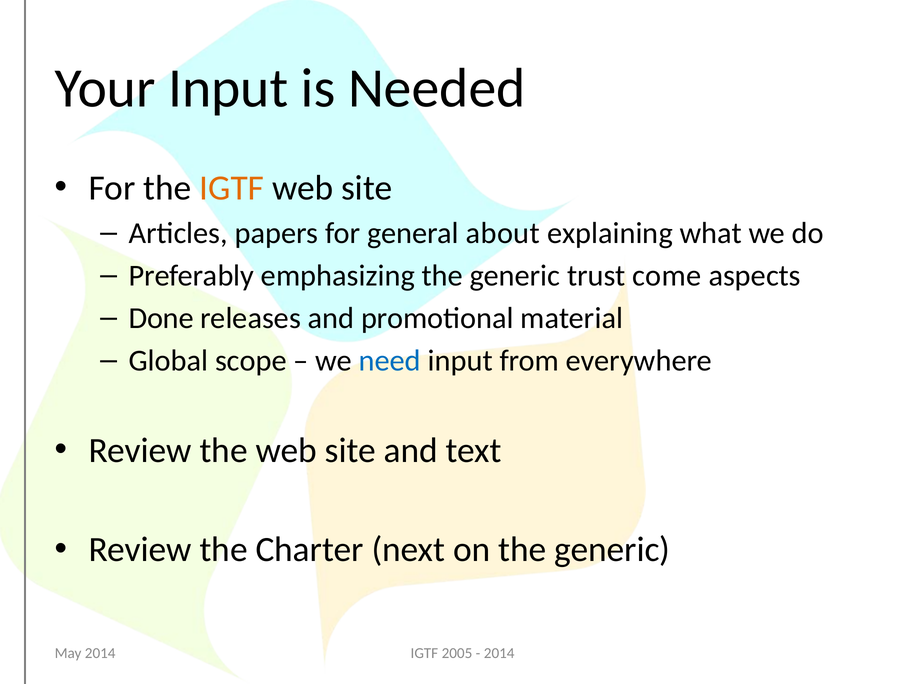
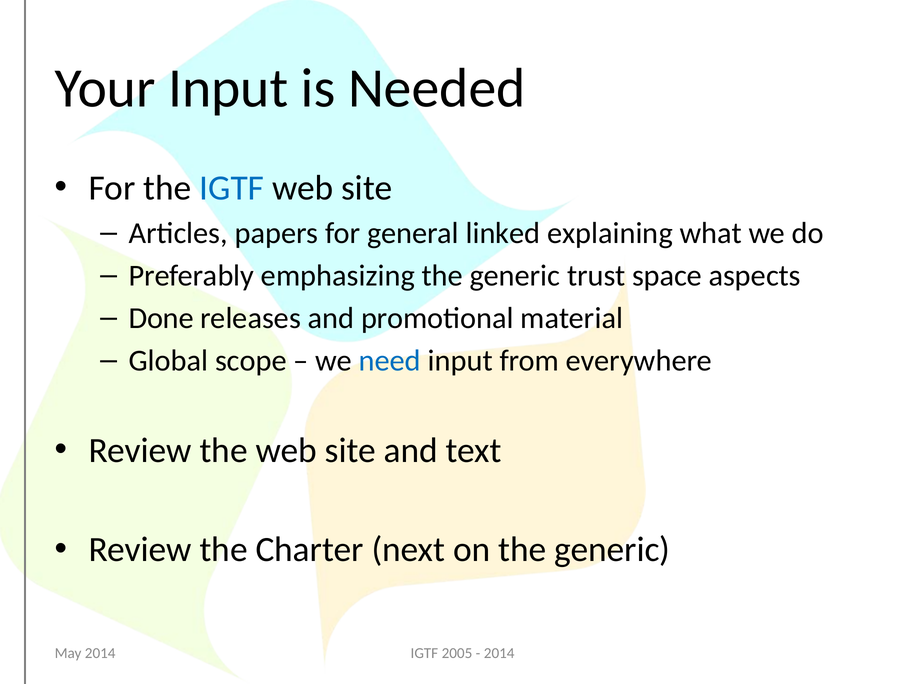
IGTF colour: orange -> blue (232, 188)
about: about -> linked (503, 233)
come: come -> space (667, 275)
